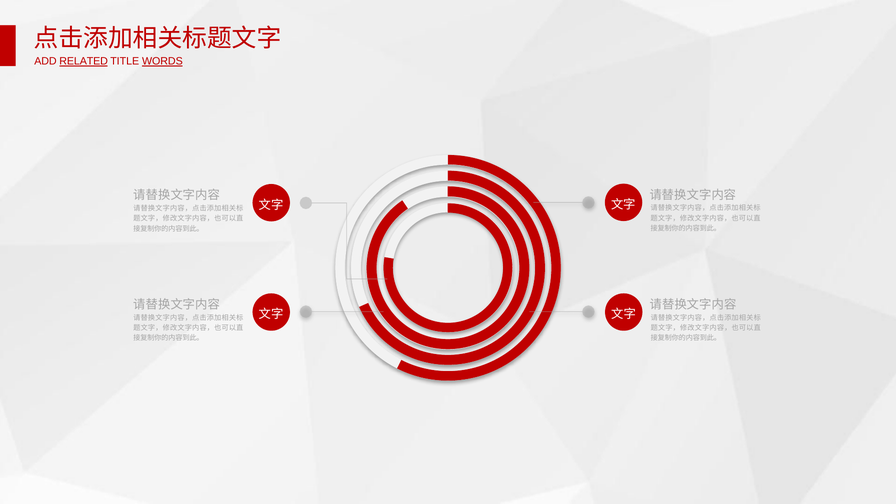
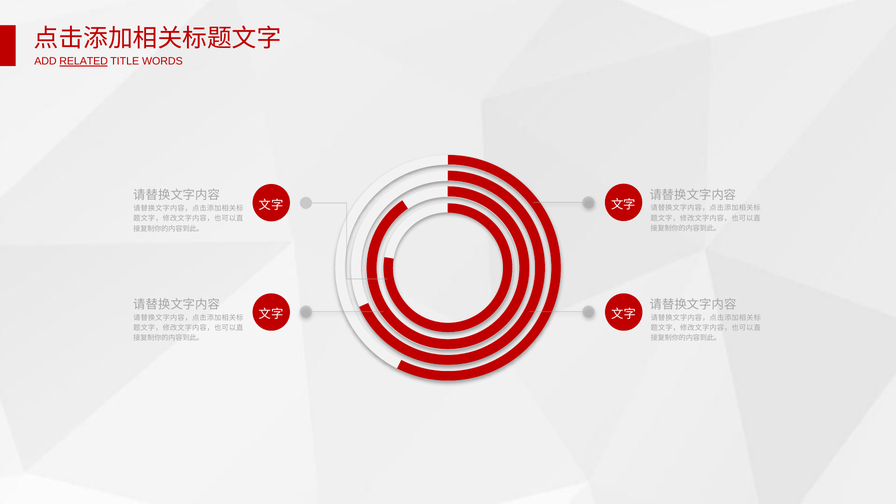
WORDS underline: present -> none (162, 61)
